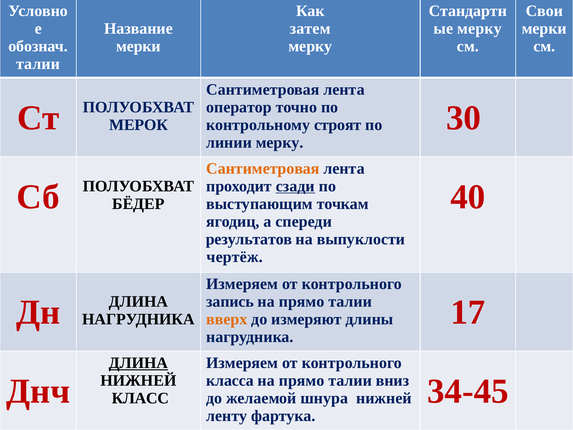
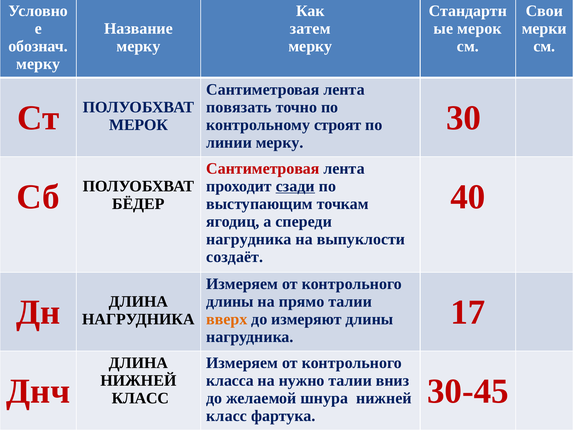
мерку: мерку -> мерок (480, 28)
мерки: мерки -> мерку (138, 46)
талии: талии -> мерку (38, 64)
оператор: оператор -> повязать (239, 107)
Сантиметровая colour: orange -> red (263, 168)
результатов: результатов -> нагрудника (249, 239)
чертёж: чертёж -> создаёт (235, 257)
запись: запись -> длины (230, 302)
ДЛИНА underline: present -> none (138, 363)
прямо: прямо -> нужно (302, 380)
34-45: 34-45 -> 30-45 (468, 391)
ленту: ленту -> класс (227, 416)
